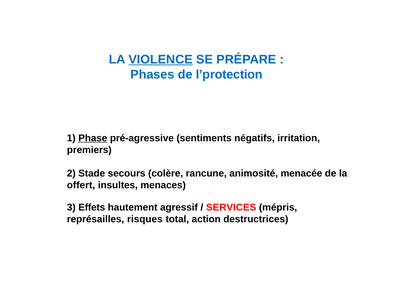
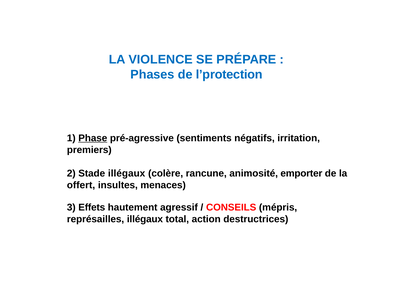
VIOLENCE underline: present -> none (161, 60)
Stade secours: secours -> illégaux (127, 174)
menacée: menacée -> emporter (301, 174)
SERVICES: SERVICES -> CONSEILS (231, 208)
représailles risques: risques -> illégaux (145, 220)
